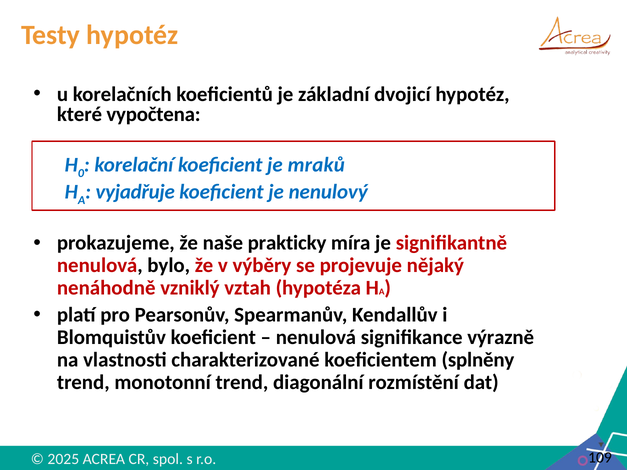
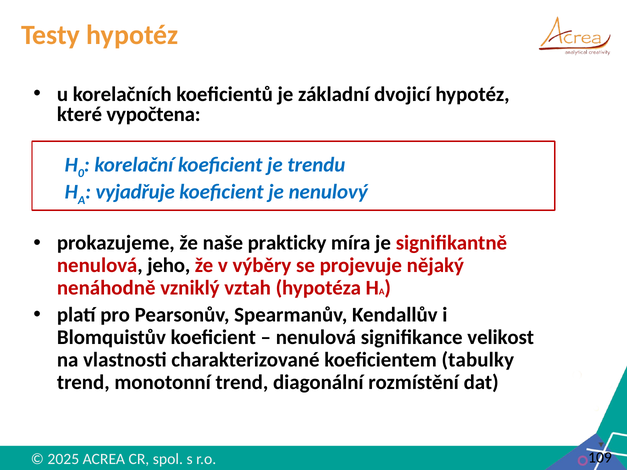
mraků: mraků -> trendu (316, 165)
bylo: bylo -> jeho (169, 266)
výrazně: výrazně -> velikost (501, 338)
splněny: splněny -> tabulky (478, 360)
